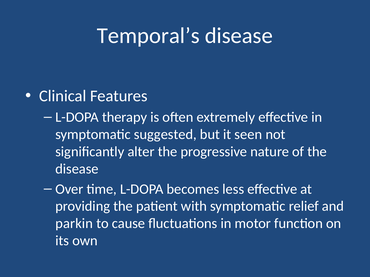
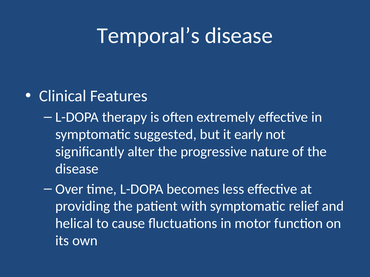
seen: seen -> early (248, 135)
parkin: parkin -> helical (74, 224)
